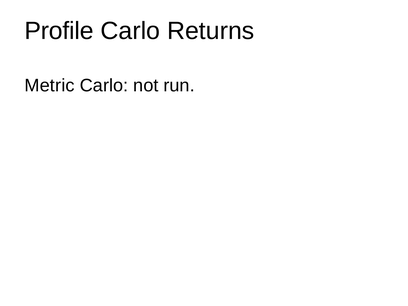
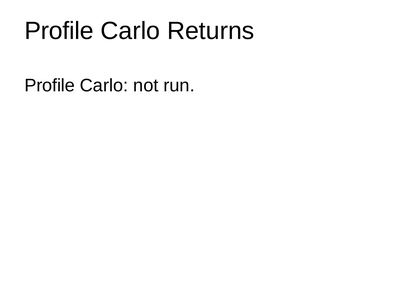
Metric: Metric -> Profile (50, 86)
